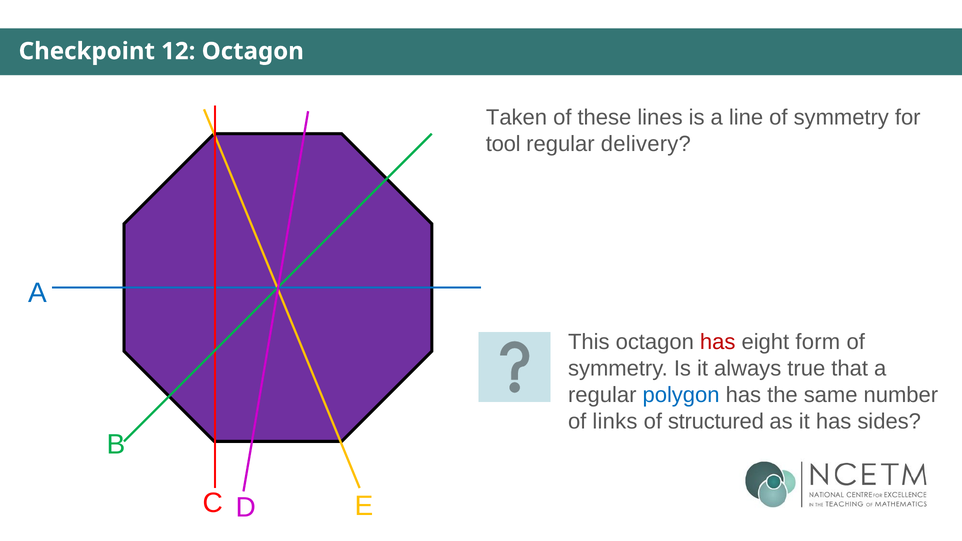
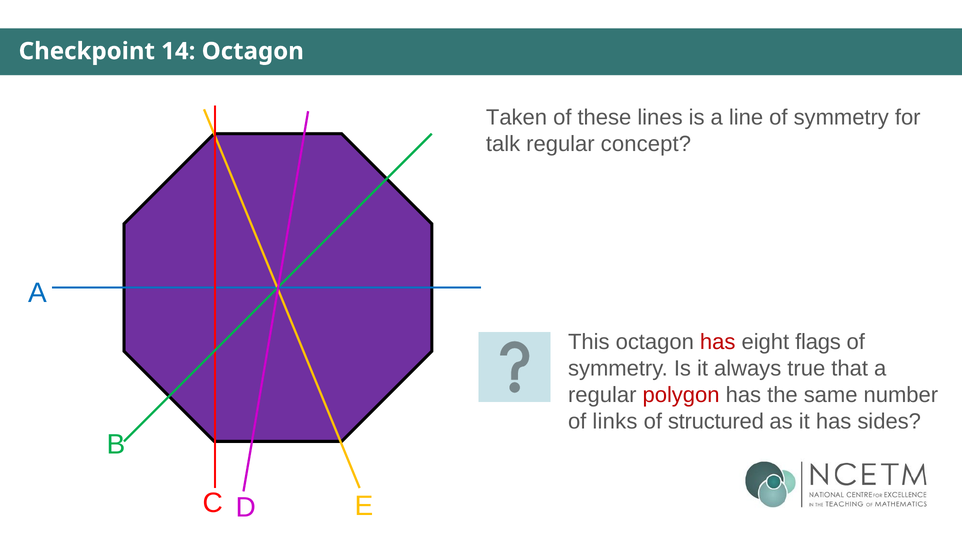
12: 12 -> 14 (178, 51)
tool: tool -> talk (503, 144)
delivery: delivery -> concept (646, 144)
form: form -> flags (818, 342)
polygon colour: blue -> red (681, 395)
